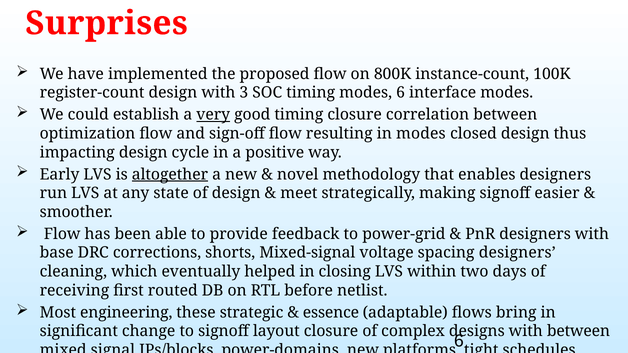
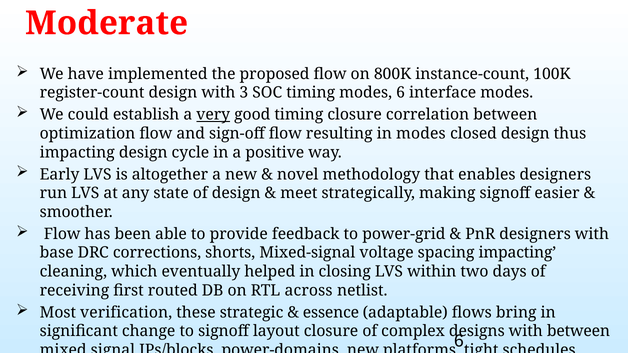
Surprises: Surprises -> Moderate (107, 23)
altogether underline: present -> none (170, 174)
spacing designers: designers -> impacting (517, 253)
before: before -> across (309, 291)
engineering: engineering -> verification (126, 313)
